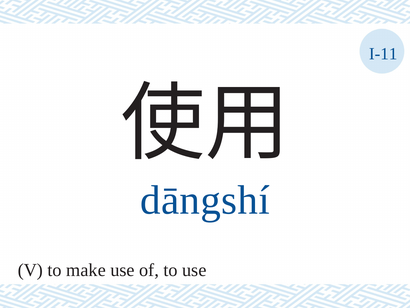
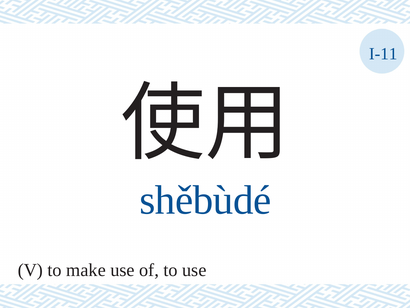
dāngshí: dāngshí -> shěbùdé (205, 200)
